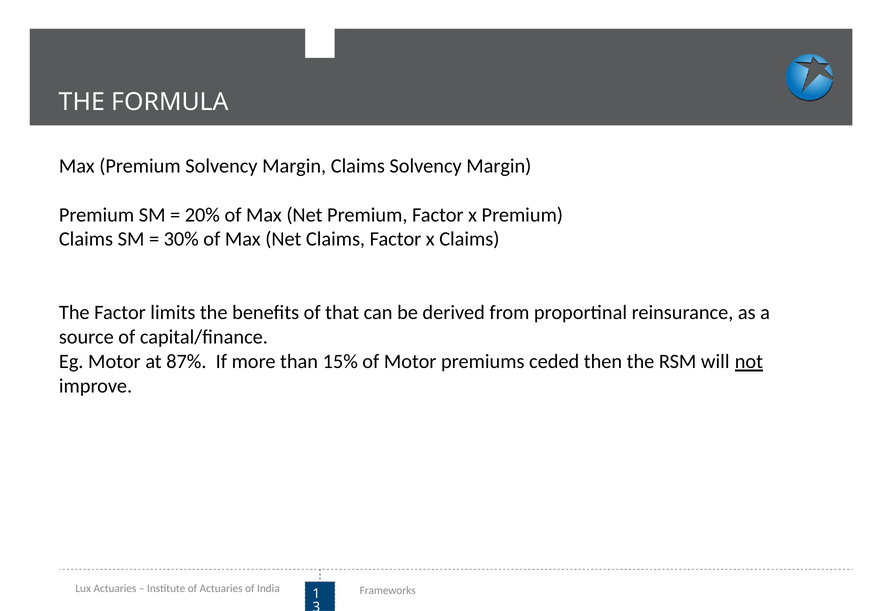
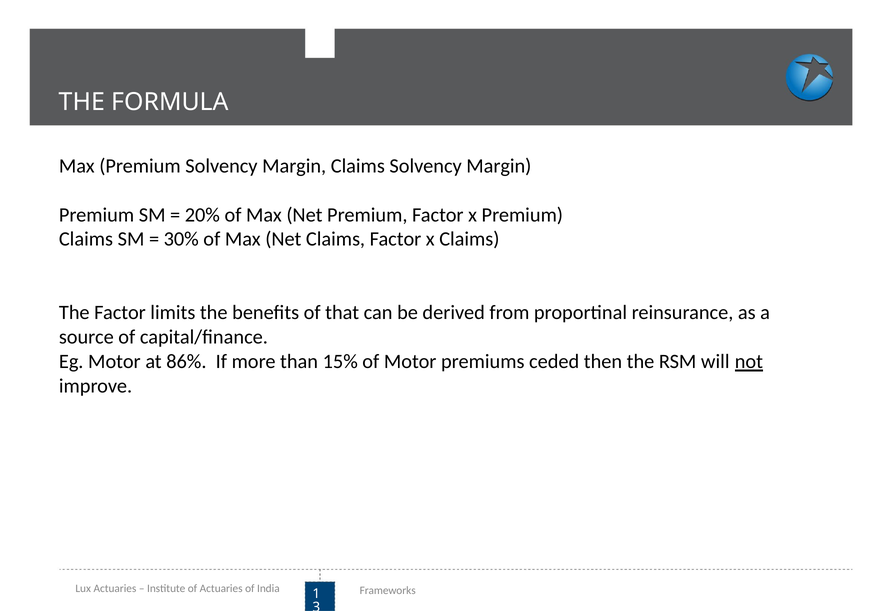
87%: 87% -> 86% (186, 361)
